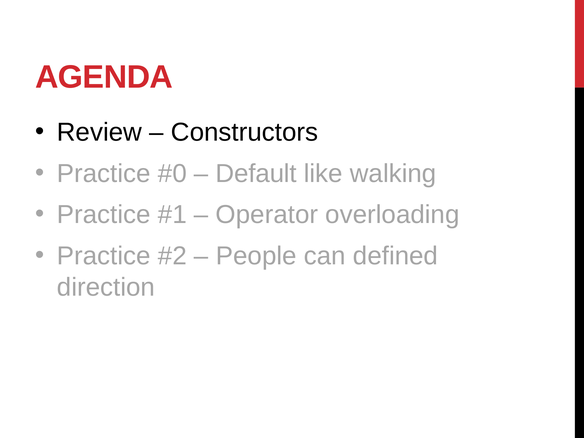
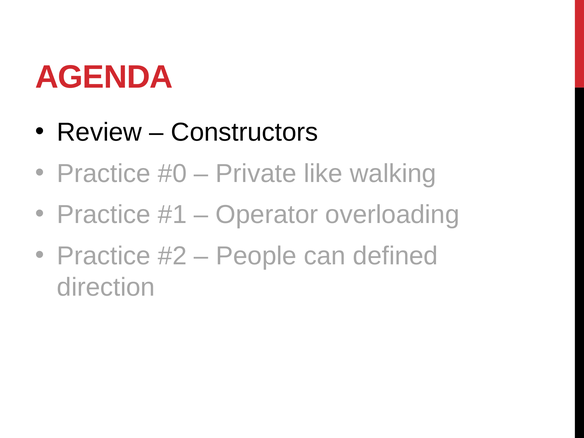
Default: Default -> Private (256, 174)
